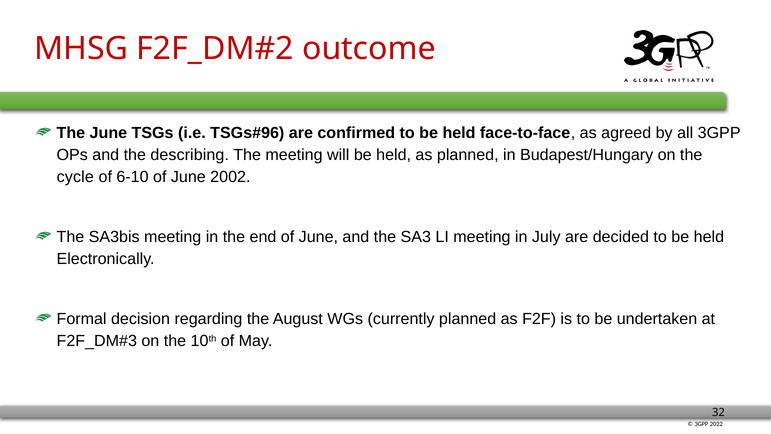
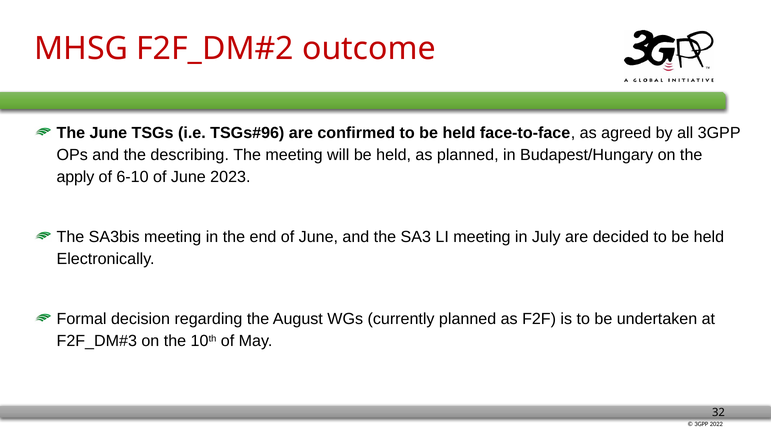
cycle: cycle -> apply (75, 177)
2002: 2002 -> 2023 (230, 177)
